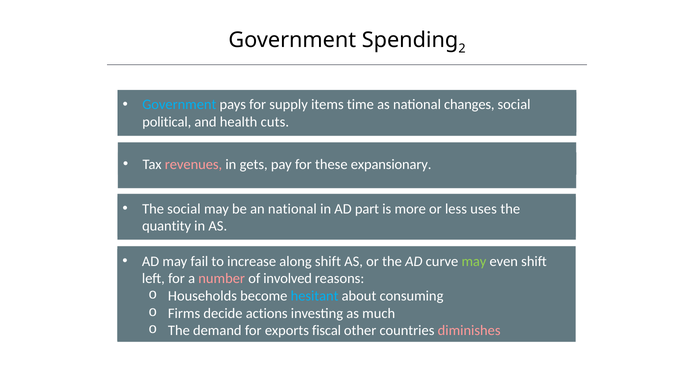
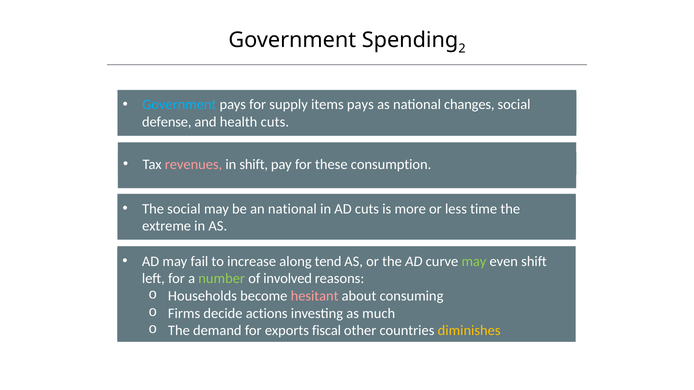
items time: time -> pays (360, 105)
political: political -> defense (167, 122)
in gets: gets -> shift (254, 165)
expansionary: expansionary -> consumption (391, 165)
AD part: part -> cuts (367, 209)
uses: uses -> time (484, 209)
quantity: quantity -> extreme (167, 226)
along shift: shift -> tend (328, 262)
number colour: pink -> light green (222, 279)
hesitant colour: light blue -> pink (315, 296)
diminishes colour: pink -> yellow (469, 331)
